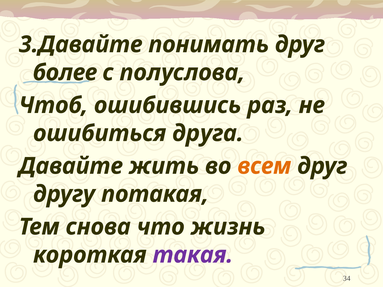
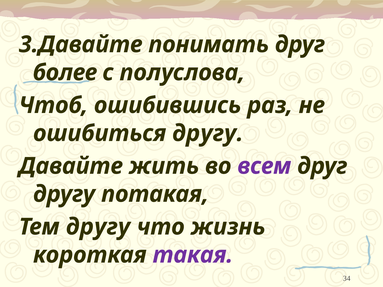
ошибиться друга: друга -> другу (208, 133)
всем colour: orange -> purple (264, 166)
Тем снова: снова -> другу (98, 227)
